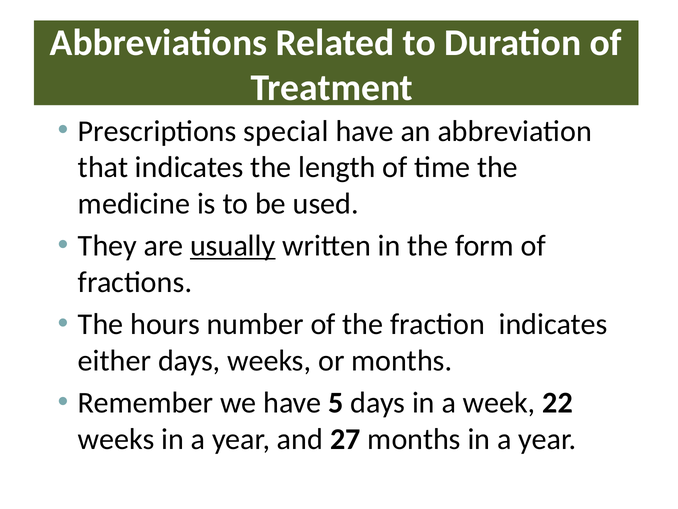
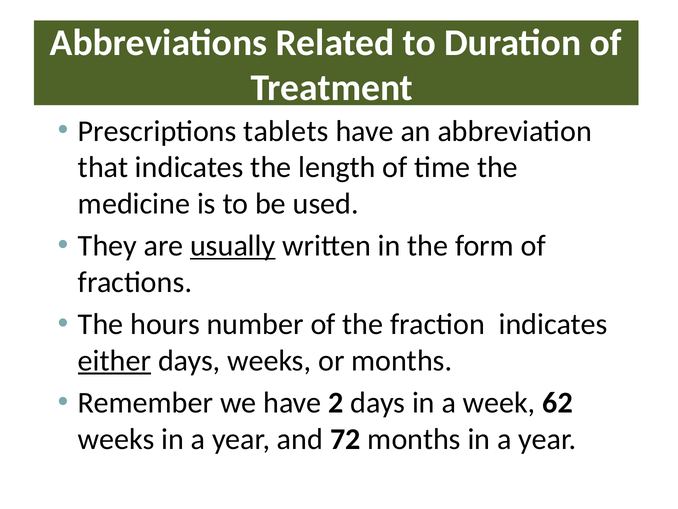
special: special -> tablets (286, 131)
either underline: none -> present (115, 360)
5: 5 -> 2 (336, 402)
22: 22 -> 62 (558, 402)
27: 27 -> 72 (345, 439)
